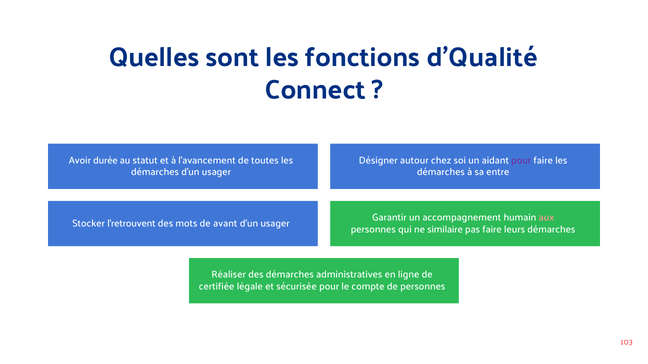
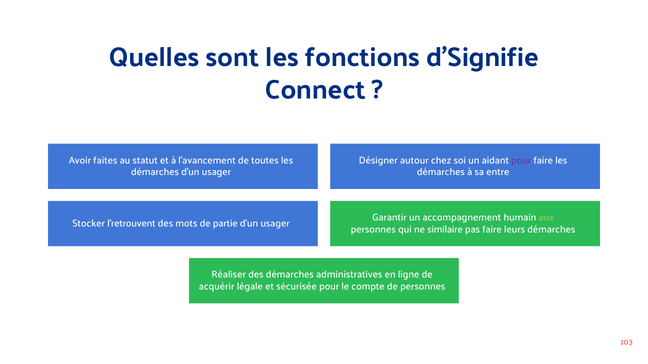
d'Qualité: d'Qualité -> d'Signifie (483, 57)
durée: durée -> faites (105, 161)
aux colour: pink -> light green (546, 218)
avant: avant -> partie (225, 224)
certifiée: certifiée -> acquérir (217, 287)
